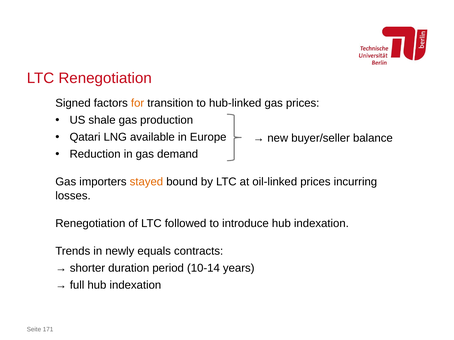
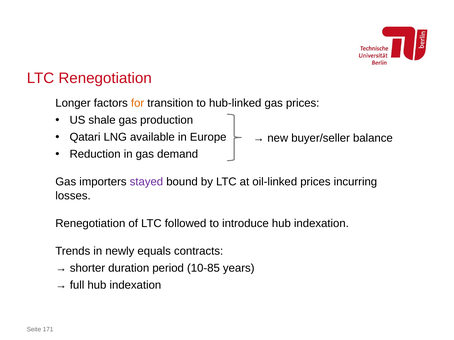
Signed: Signed -> Longer (73, 103)
stayed colour: orange -> purple (146, 182)
10-14: 10-14 -> 10-85 (203, 269)
